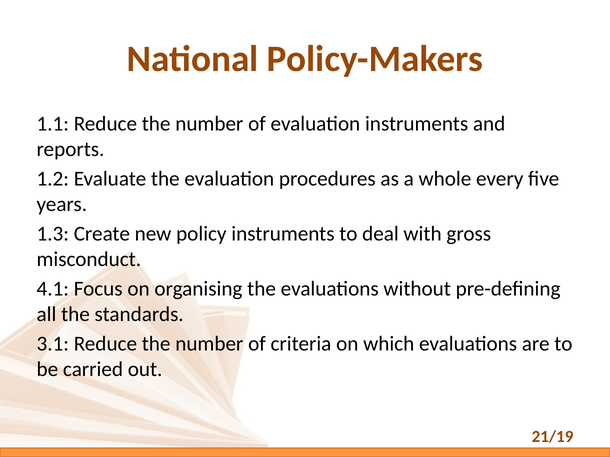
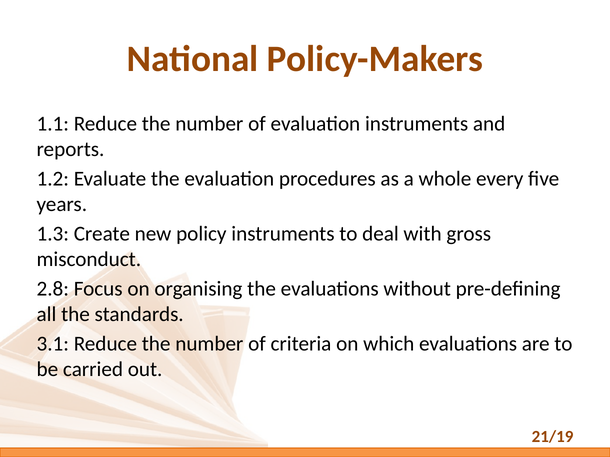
4.1: 4.1 -> 2.8 (53, 289)
